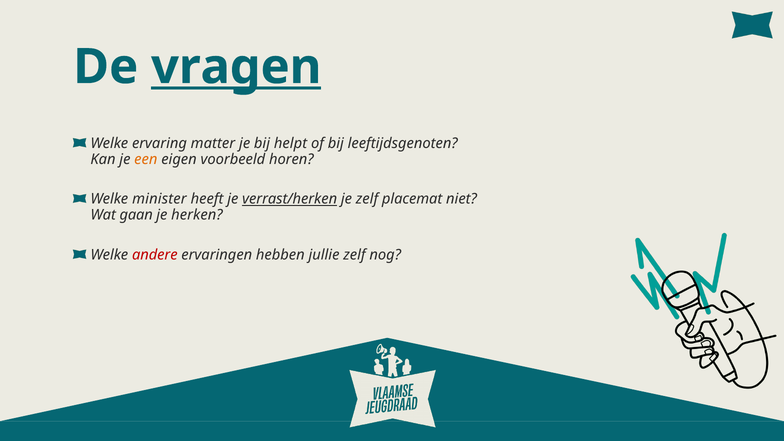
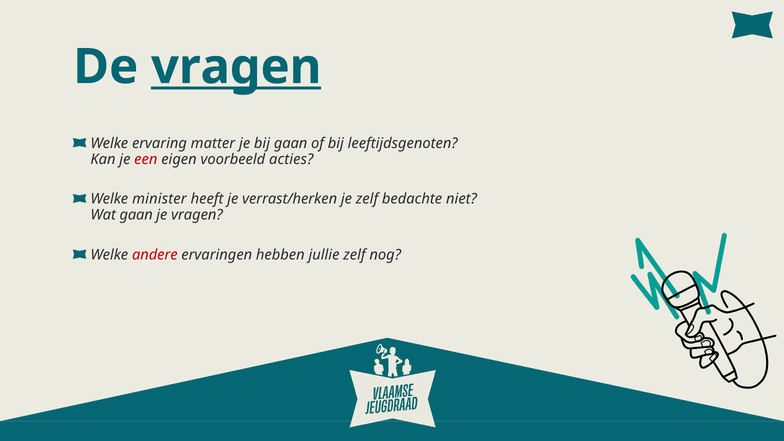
bij helpt: helpt -> gaan (291, 143)
een colour: orange -> red (146, 159)
horen: horen -> acties (291, 159)
verrast/herken underline: present -> none (290, 199)
placemat: placemat -> bedachte (412, 199)
je herken: herken -> vragen (197, 215)
